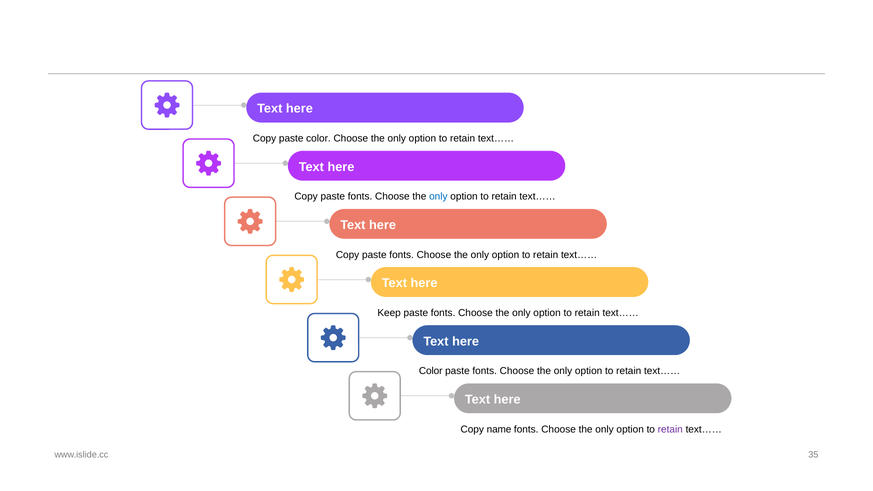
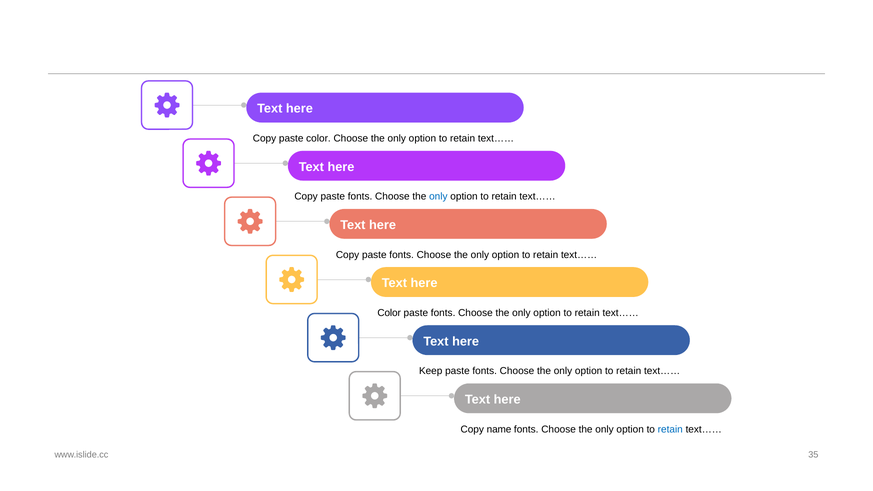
Keep: Keep -> Color (389, 313)
Color: Color -> Keep (431, 371)
retain colour: purple -> blue (670, 429)
